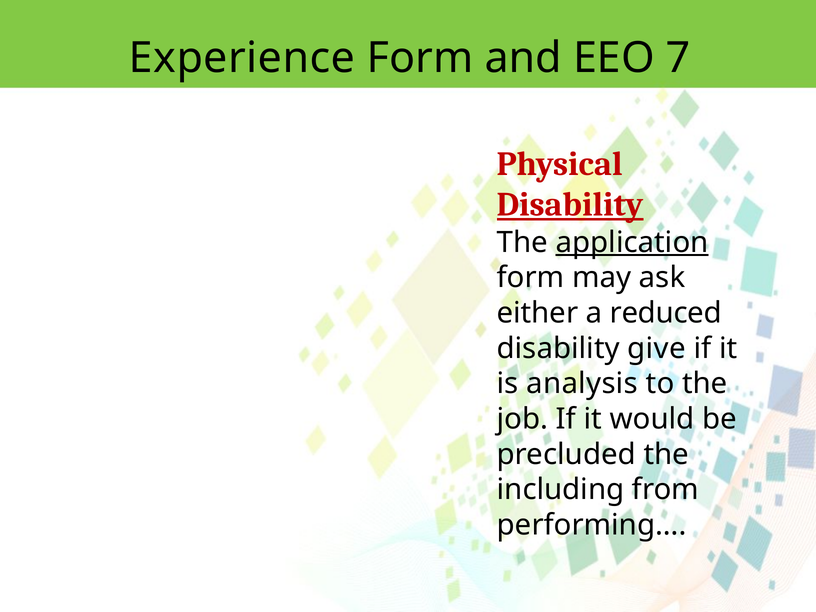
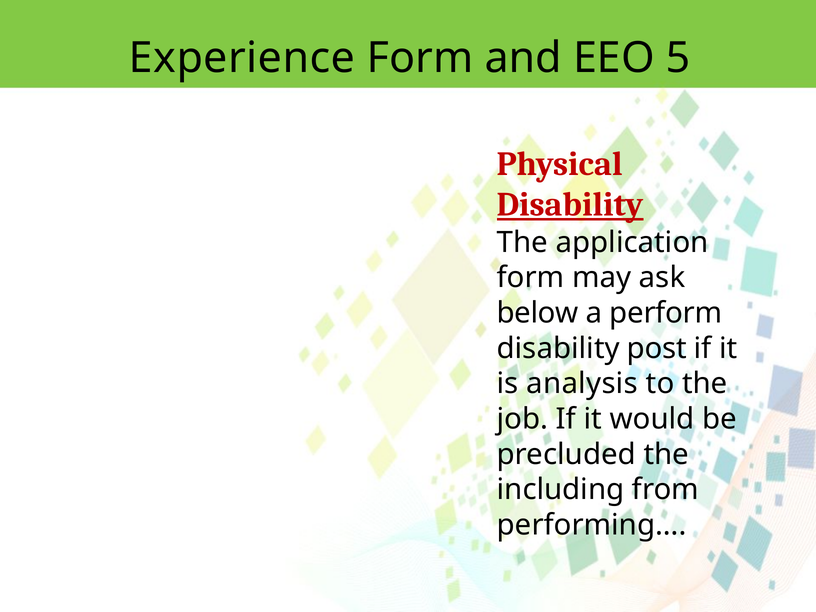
7: 7 -> 5 (678, 58)
application underline: present -> none (632, 242)
either: either -> below (538, 313)
reduced: reduced -> perform (666, 313)
give: give -> post (657, 348)
